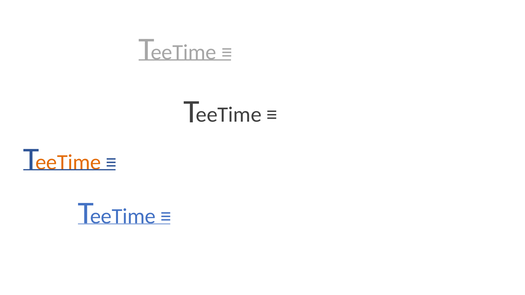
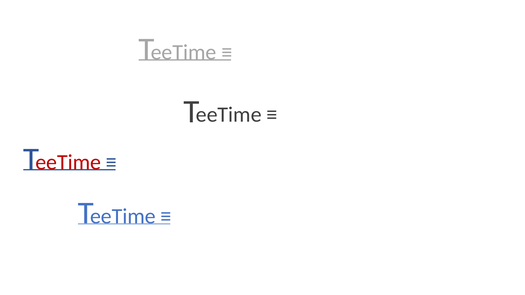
eeTime colour: orange -> red (68, 162)
